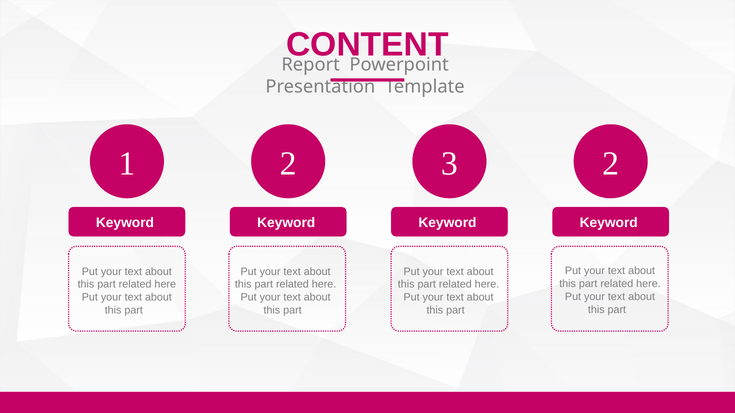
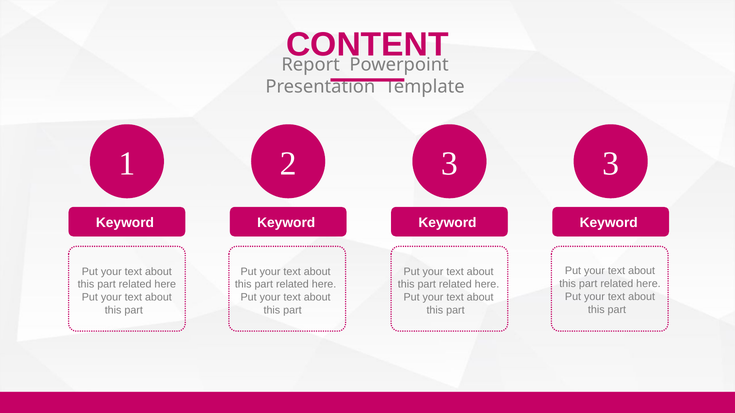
2 2: 2 -> 3 (611, 164)
